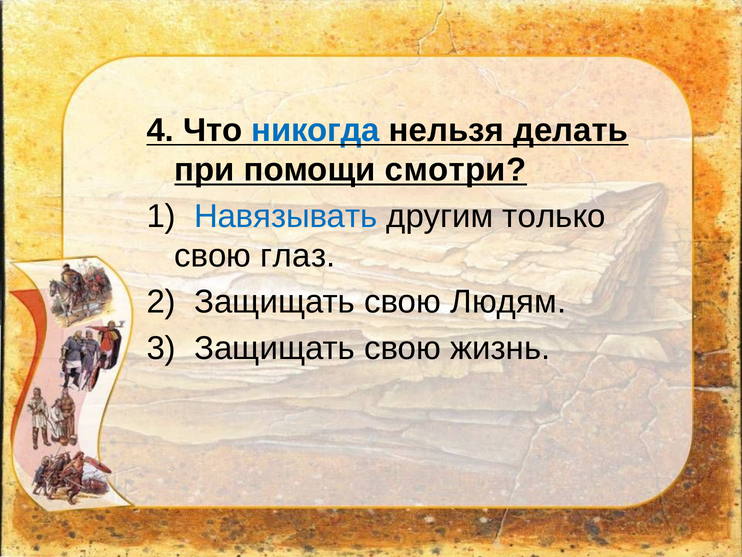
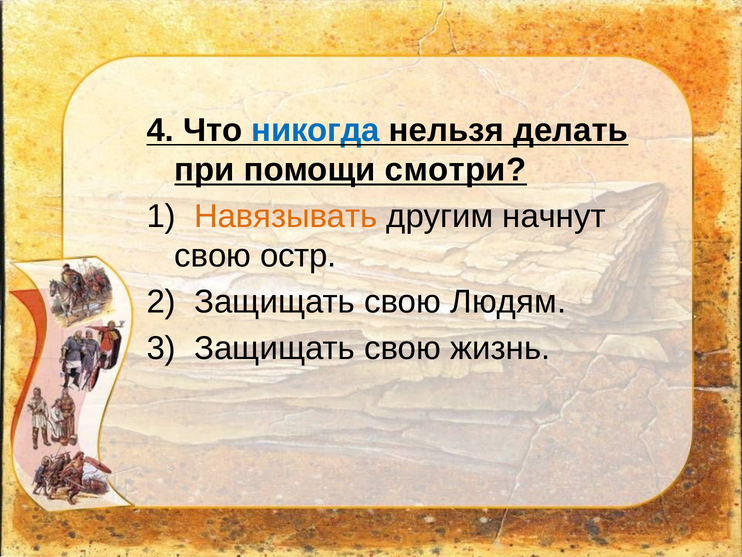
Навязывать colour: blue -> orange (286, 216)
только: только -> начнут (554, 216)
глаз: глаз -> остр (298, 256)
